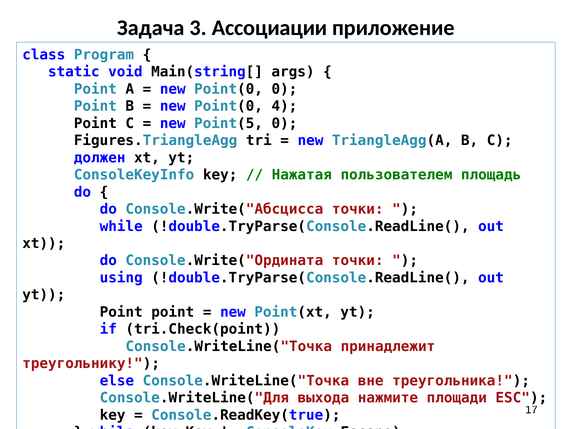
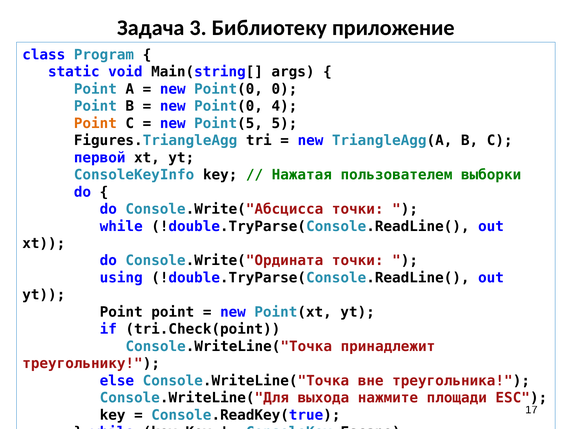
Ассоциации: Ассоциации -> Библиотеку (269, 28)
Point colour: black -> orange (95, 123)
Point(5 0: 0 -> 5 (284, 123)
должен: должен -> первой (100, 158)
площадь: площадь -> выборки (491, 175)
